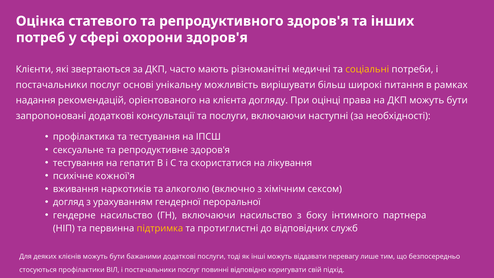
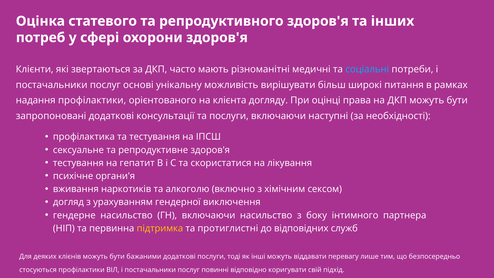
соціальні colour: yellow -> light blue (367, 69)
надання рекомендацій: рекомендацій -> профілактики (92, 100)
кожної'я: кожної'я -> органи'я (115, 176)
пероральної: пероральної -> виключення (232, 202)
